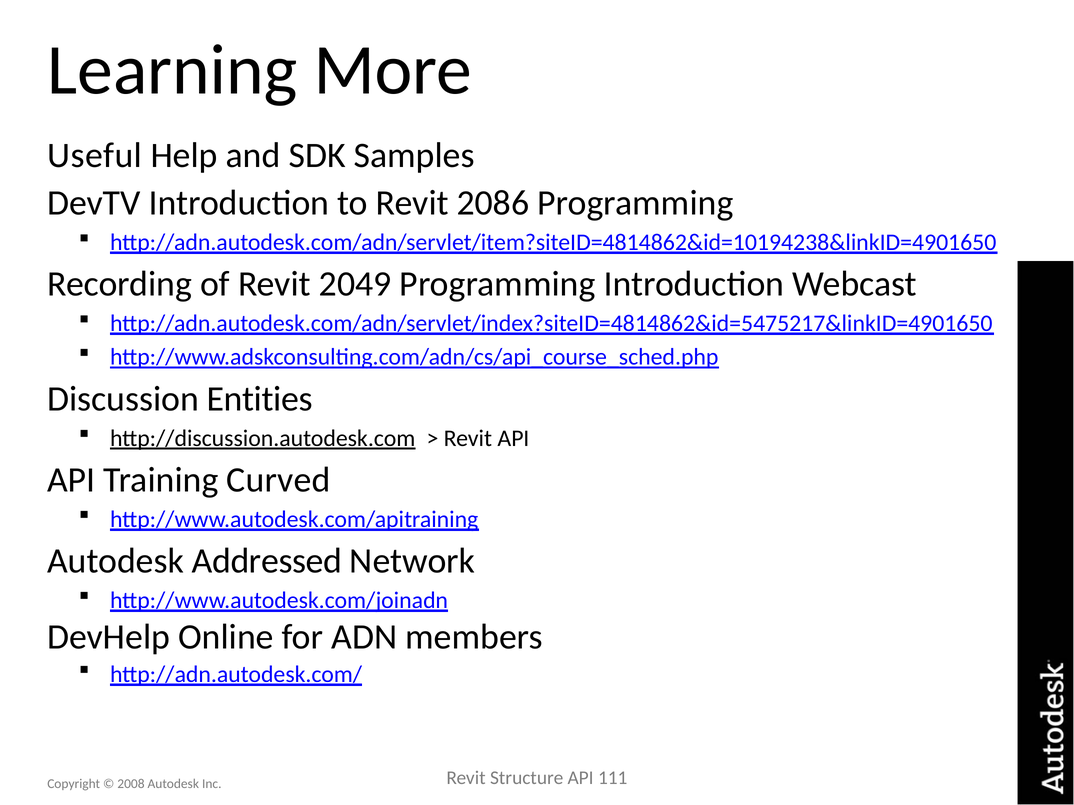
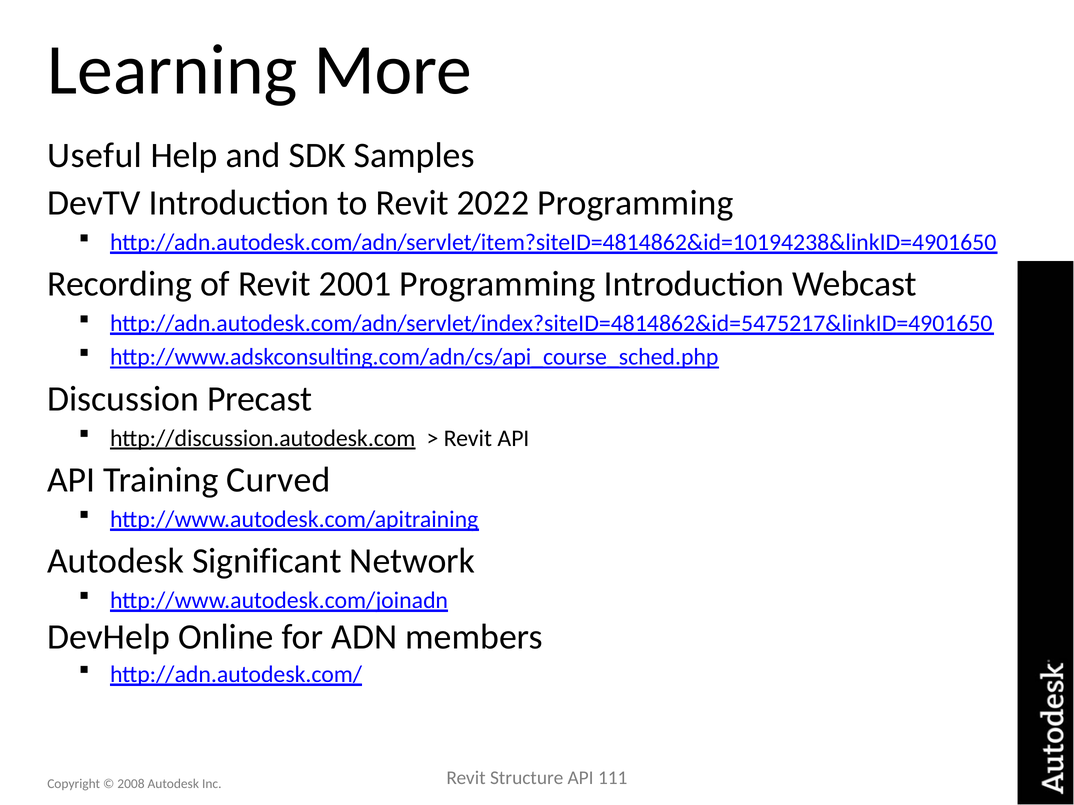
2086: 2086 -> 2022 (493, 203)
2049: 2049 -> 2001 (355, 284)
Entities: Entities -> Precast (260, 399)
Addressed: Addressed -> Significant (267, 561)
